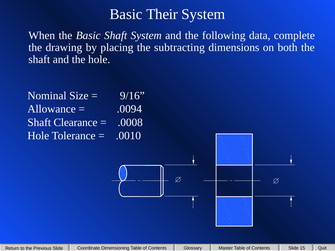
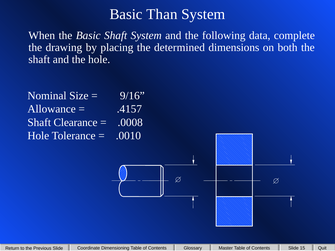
Their: Their -> Than (162, 14)
subtracting: subtracting -> determined (179, 48)
.0094: .0094 -> .4157 (129, 109)
